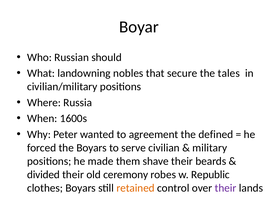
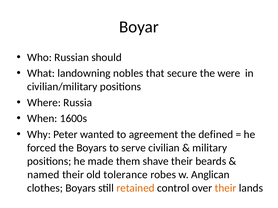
tales: tales -> were (229, 73)
divided: divided -> named (43, 175)
ceremony: ceremony -> tolerance (126, 175)
Republic: Republic -> Anglican (210, 175)
their colour: purple -> orange (226, 188)
